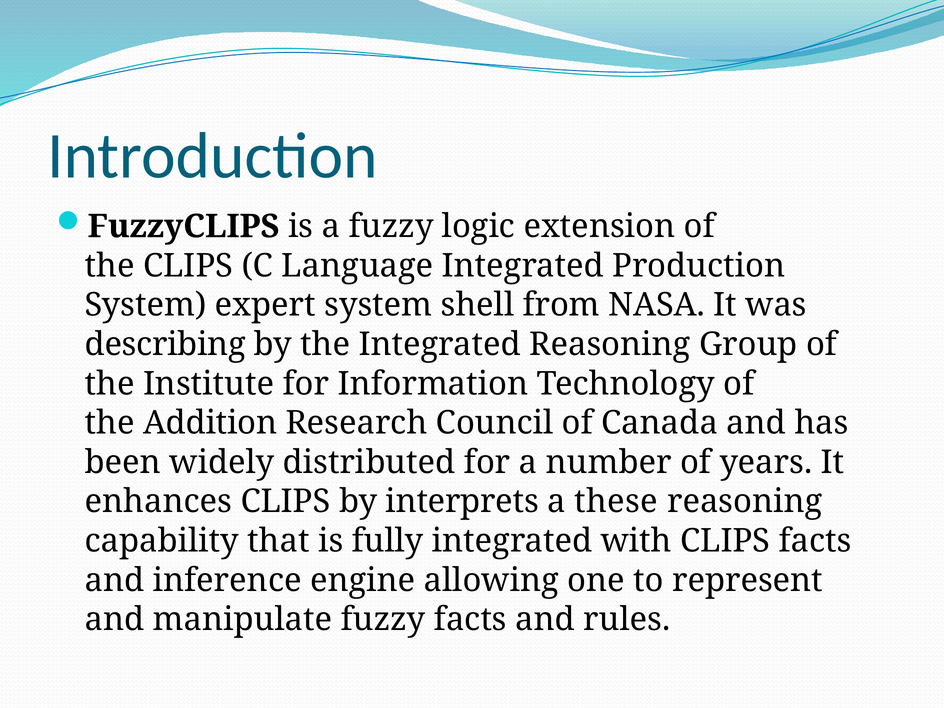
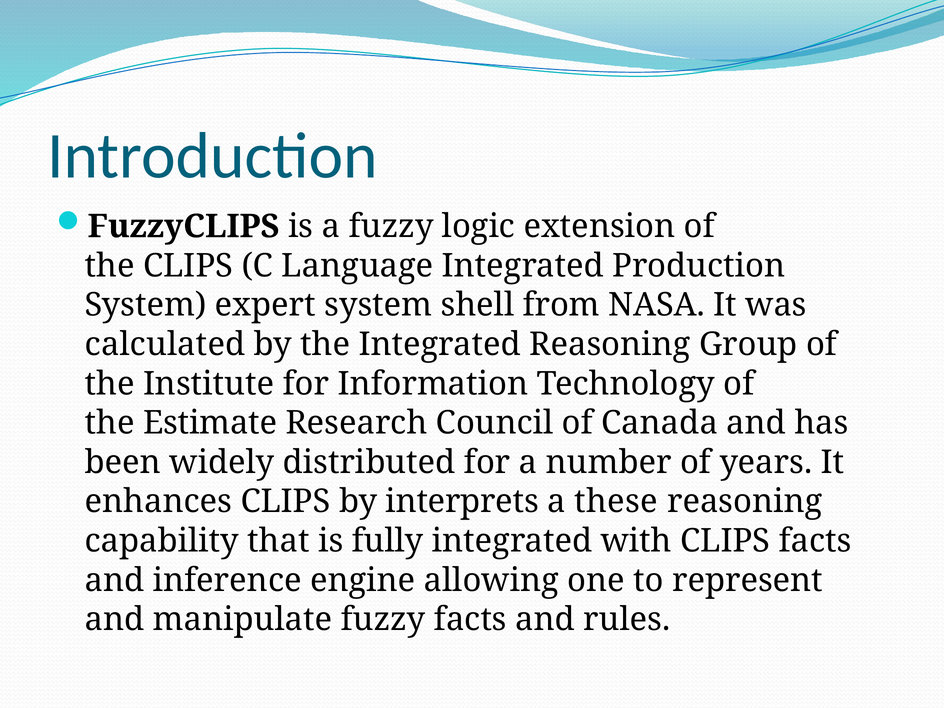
describing: describing -> calculated (165, 344)
Addition: Addition -> Estimate (210, 423)
